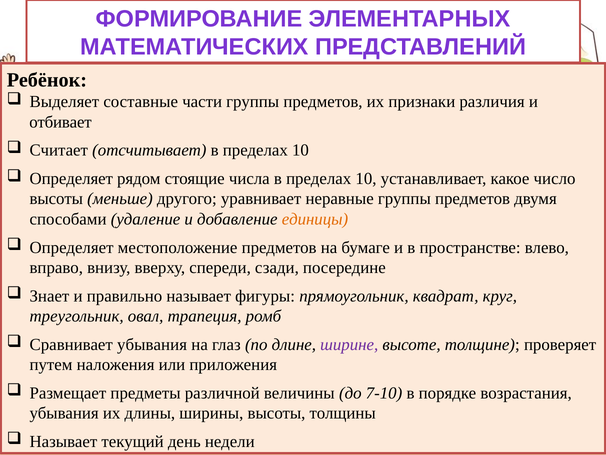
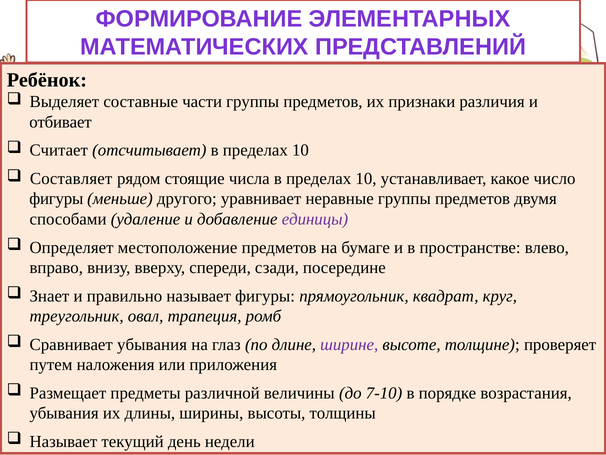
Определяет: Определяет -> Составляет (71, 178)
высоты: высоты -> фигуры (56, 199)
единицы colour: orange -> purple (315, 219)
